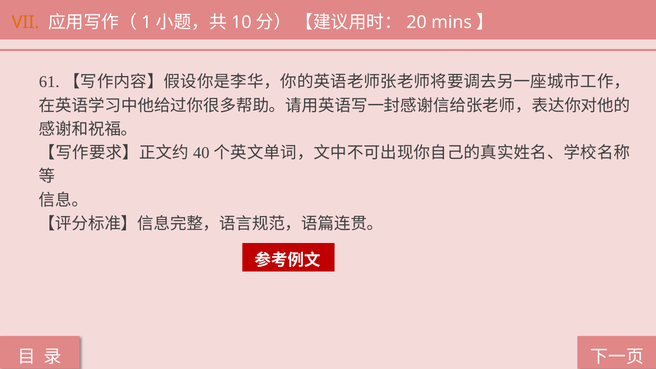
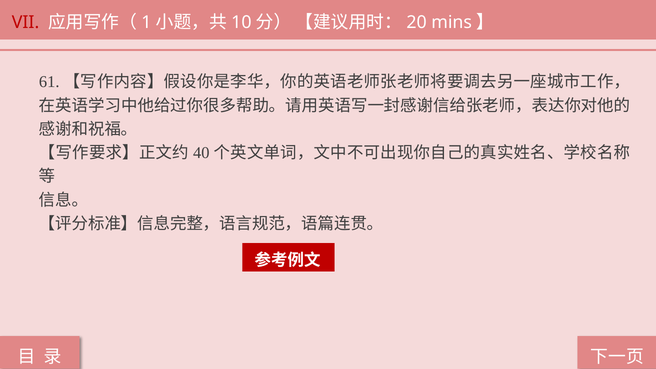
VII colour: orange -> red (26, 22)
